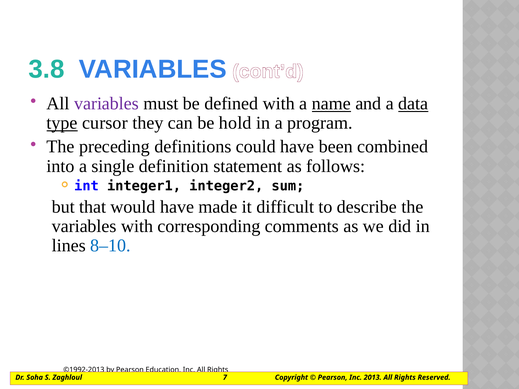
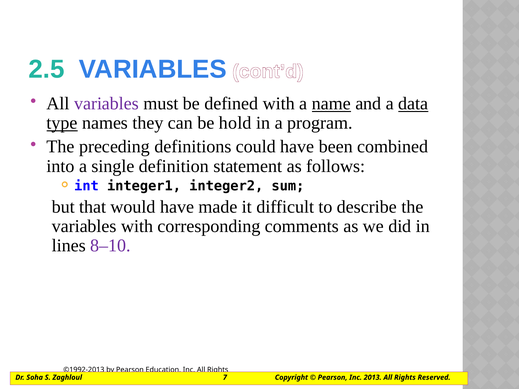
3.8: 3.8 -> 2.5 (47, 69)
cursor: cursor -> names (105, 123)
8–10 colour: blue -> purple (110, 246)
